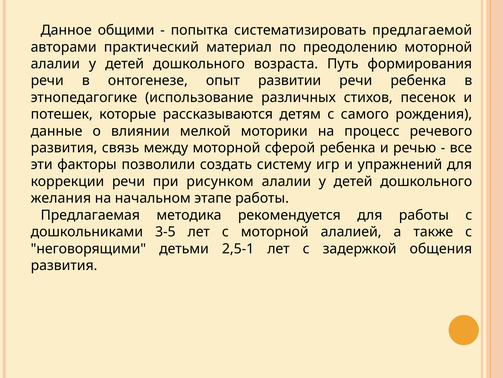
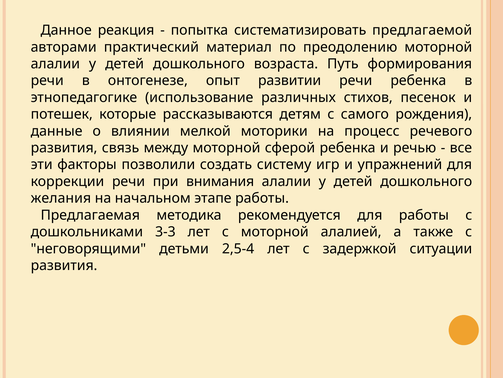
общими: общими -> реакция (126, 30)
рисунком: рисунком -> внимания (220, 181)
3-5: 3-5 -> 3-3 (165, 231)
2,5-1: 2,5-1 -> 2,5-4 (238, 248)
общения: общения -> ситуации (441, 248)
